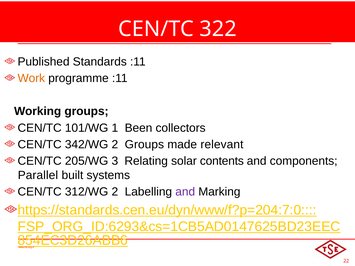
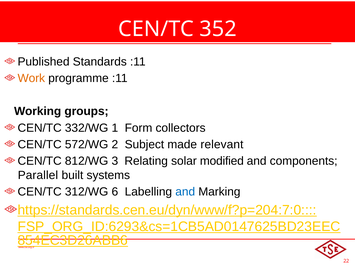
322: 322 -> 352 (218, 29)
101/WG: 101/WG -> 332/WG (87, 128)
Been: Been -> Form (139, 128)
342/WG: 342/WG -> 572/WG (87, 145)
2 Groups: Groups -> Subject (144, 145)
205/WG: 205/WG -> 812/WG (87, 161)
contents: contents -> modified (222, 161)
312/WG 2: 2 -> 6 (115, 192)
and colour: purple -> blue (185, 192)
